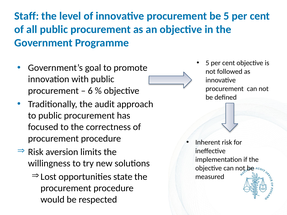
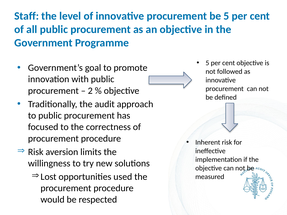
6: 6 -> 2 (90, 91)
state: state -> used (123, 177)
